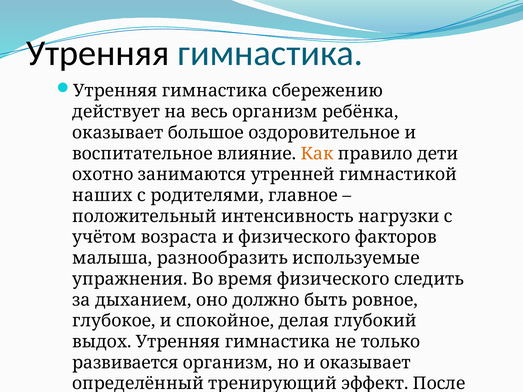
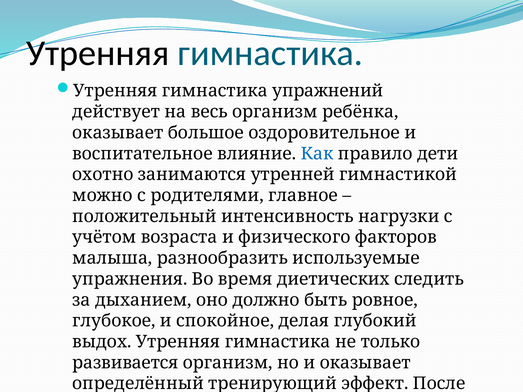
сбережению: сбережению -> упражнений (328, 91)
Как colour: orange -> blue (317, 154)
наших: наших -> можно (103, 196)
время физического: физического -> диетических (333, 279)
